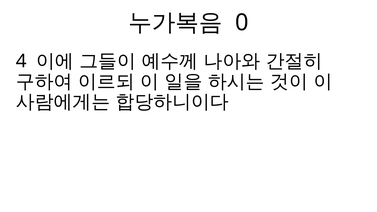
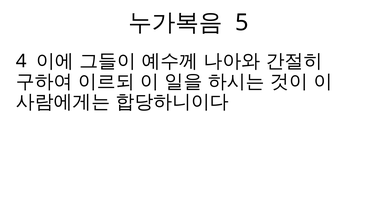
0: 0 -> 5 (242, 23)
